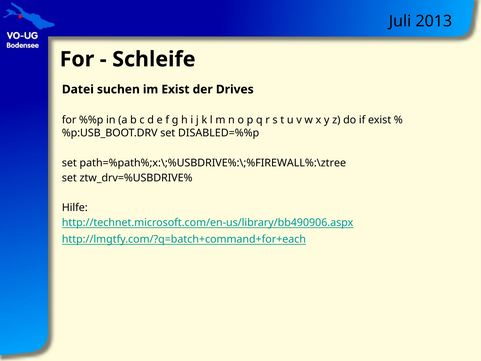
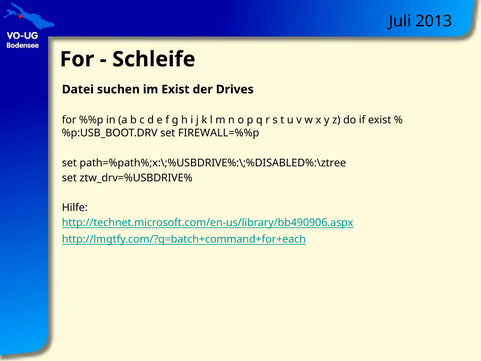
DISABLED=%%p: DISABLED=%%p -> FIREWALL=%%p (219, 133)
path=%path%;x:\;%USBDRIVE%:\;%FIREWALL%:\ztree: path=%path%;x:\;%USBDRIVE%:\;%FIREWALL%:\ztree -> path=%path%;x:\;%USBDRIVE%:\;%DISABLED%:\ztree (213, 163)
